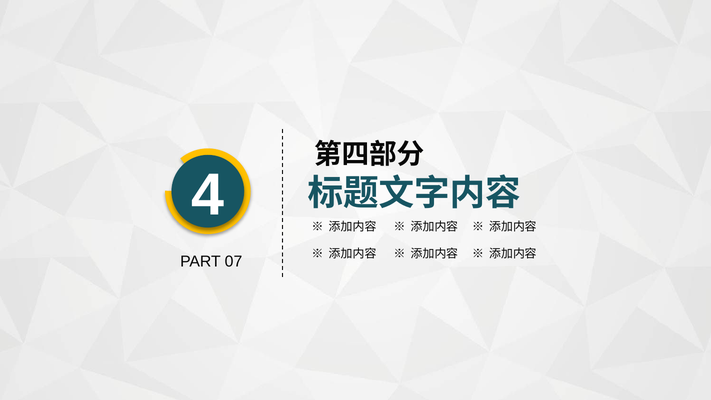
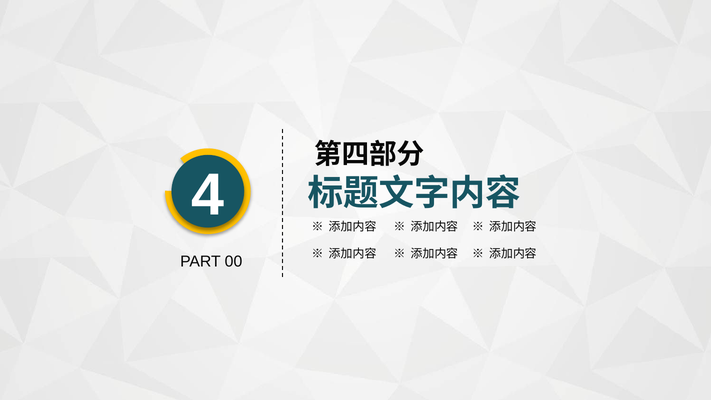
07: 07 -> 00 (234, 262)
